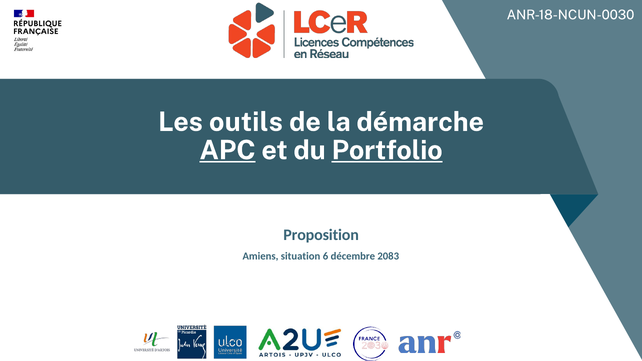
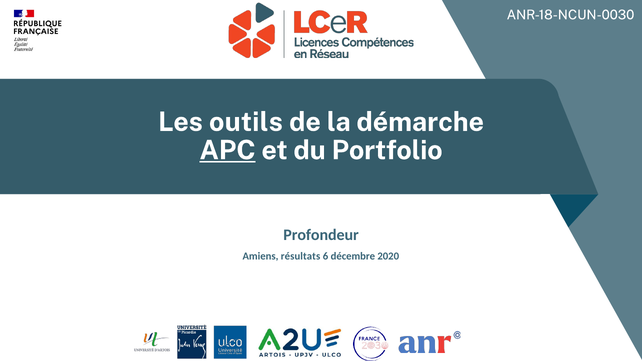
Portfolio underline: present -> none (387, 150)
Proposition: Proposition -> Profondeur (321, 235)
situation: situation -> résultats (301, 257)
2083: 2083 -> 2020 (388, 257)
